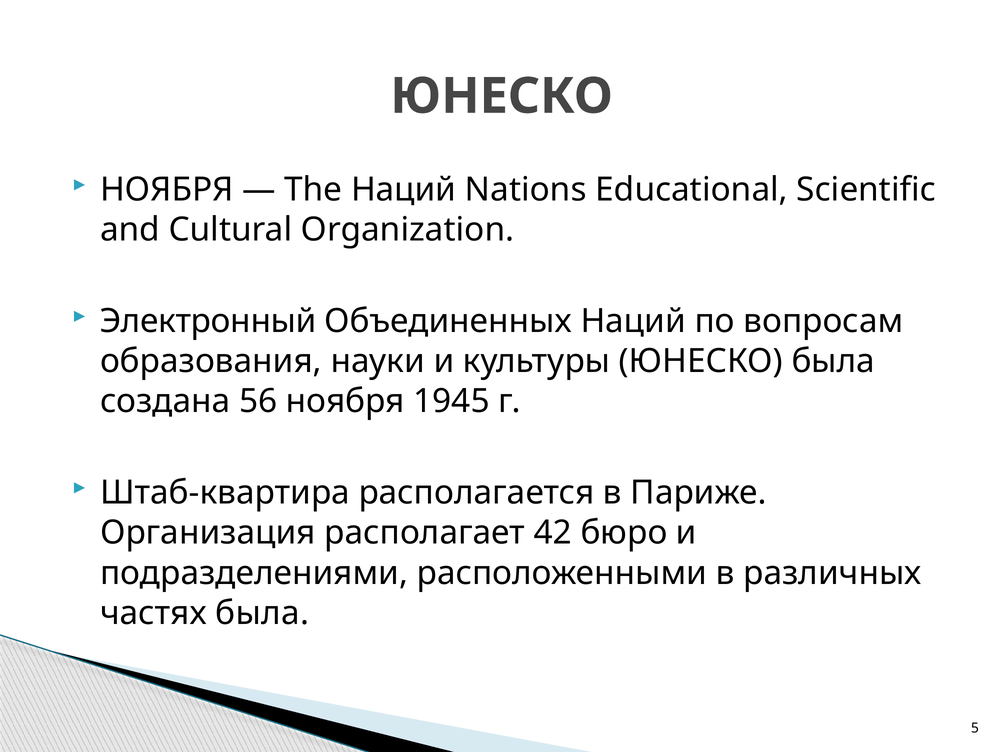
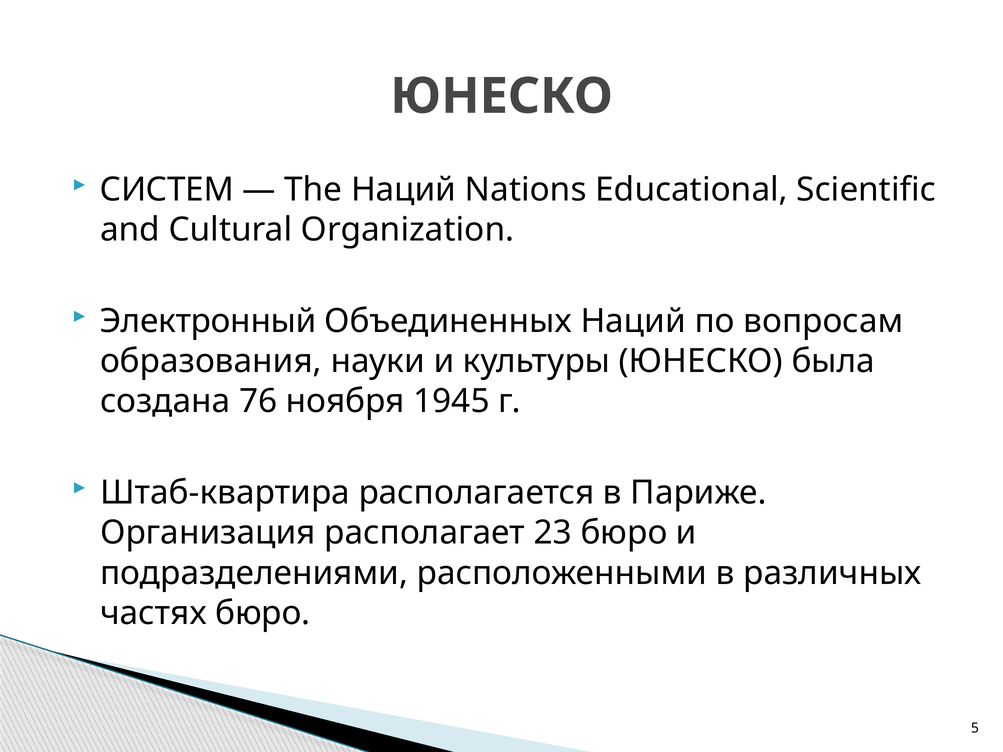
НОЯБРЯ: НОЯБРЯ -> СИСТЕМ (167, 190)
56: 56 -> 76 (258, 402)
42: 42 -> 23 (553, 533)
частях была: была -> бюро (263, 613)
